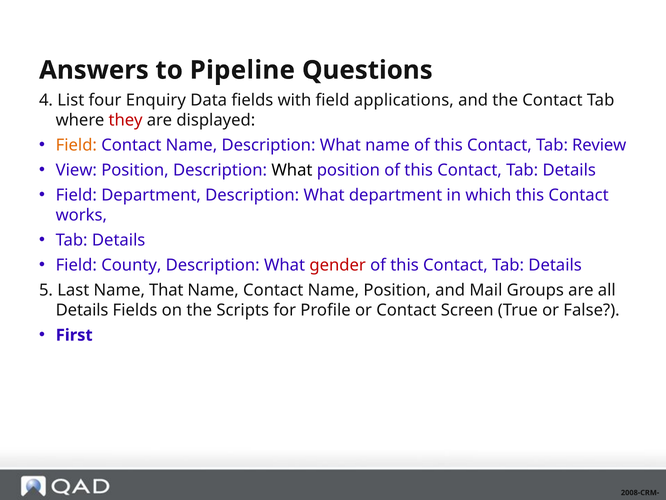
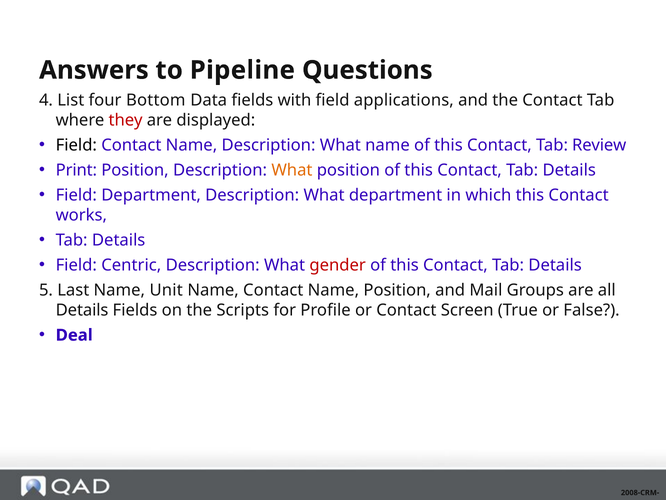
Enquiry: Enquiry -> Bottom (156, 100)
Field colour: orange -> black (76, 145)
View: View -> Print (76, 170)
What colour: black -> orange (292, 170)
County: County -> Centric (131, 265)
That: That -> Unit (166, 290)
First: First -> Deal (74, 335)
